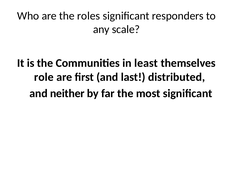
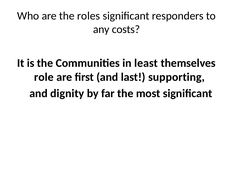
scale: scale -> costs (126, 29)
distributed: distributed -> supporting (176, 77)
neither: neither -> dignity (67, 93)
